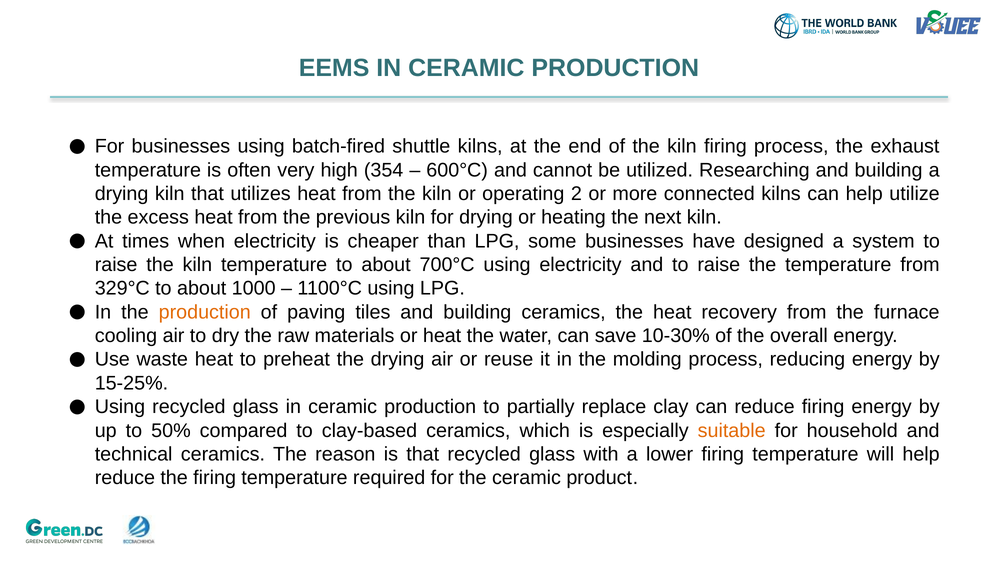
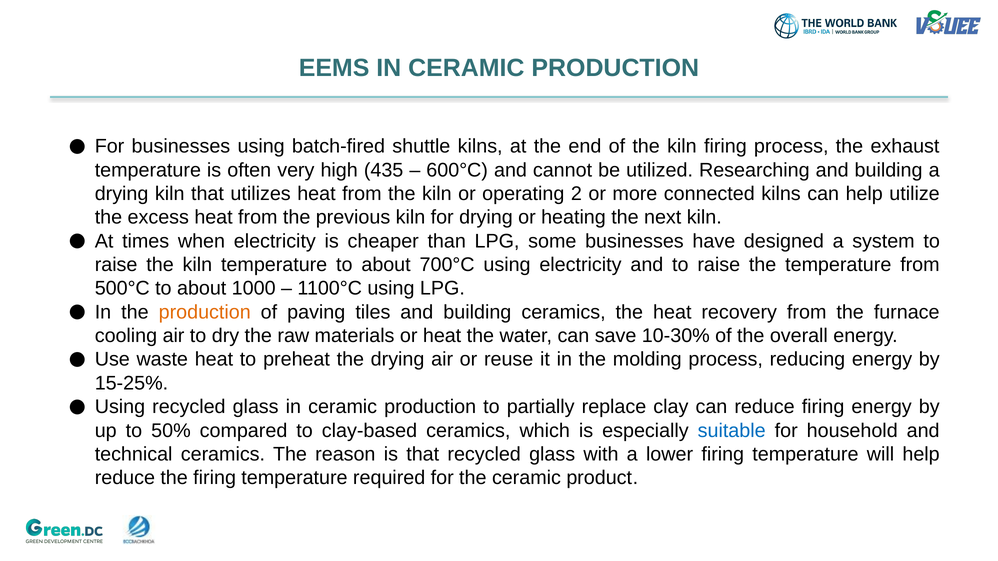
354: 354 -> 435 (384, 170)
329°C: 329°C -> 500°C (122, 289)
suitable colour: orange -> blue (732, 431)
